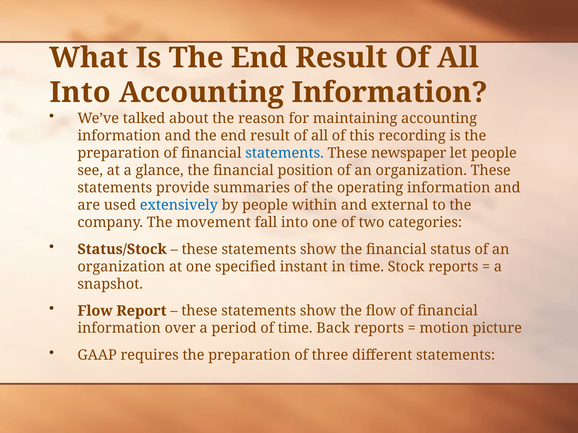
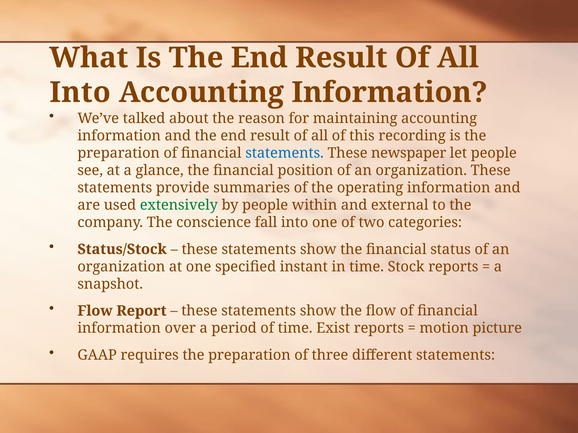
extensively colour: blue -> green (179, 205)
movement: movement -> conscience (214, 223)
Back: Back -> Exist (333, 329)
